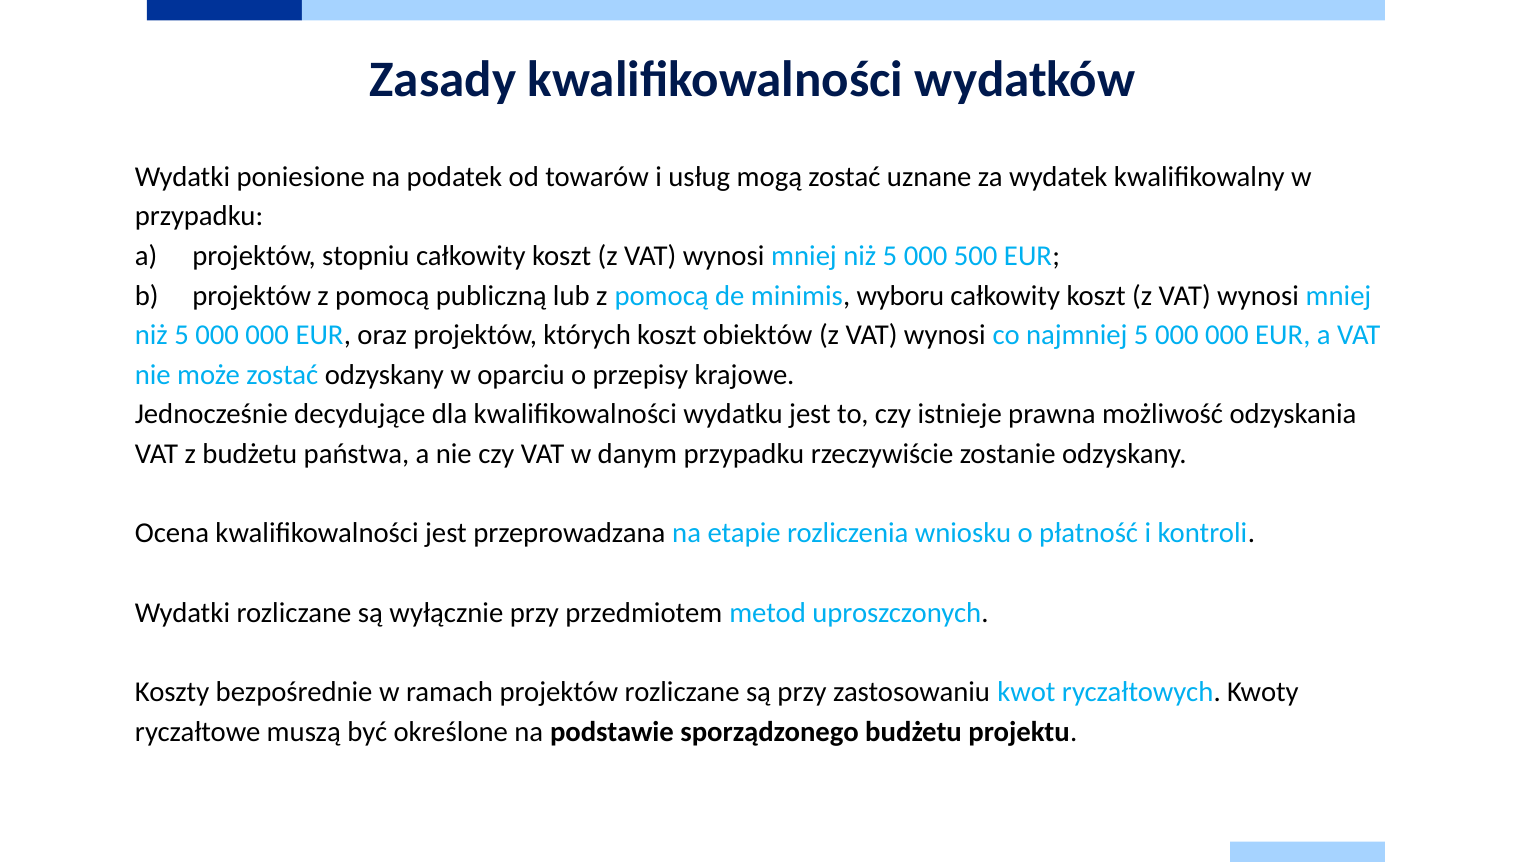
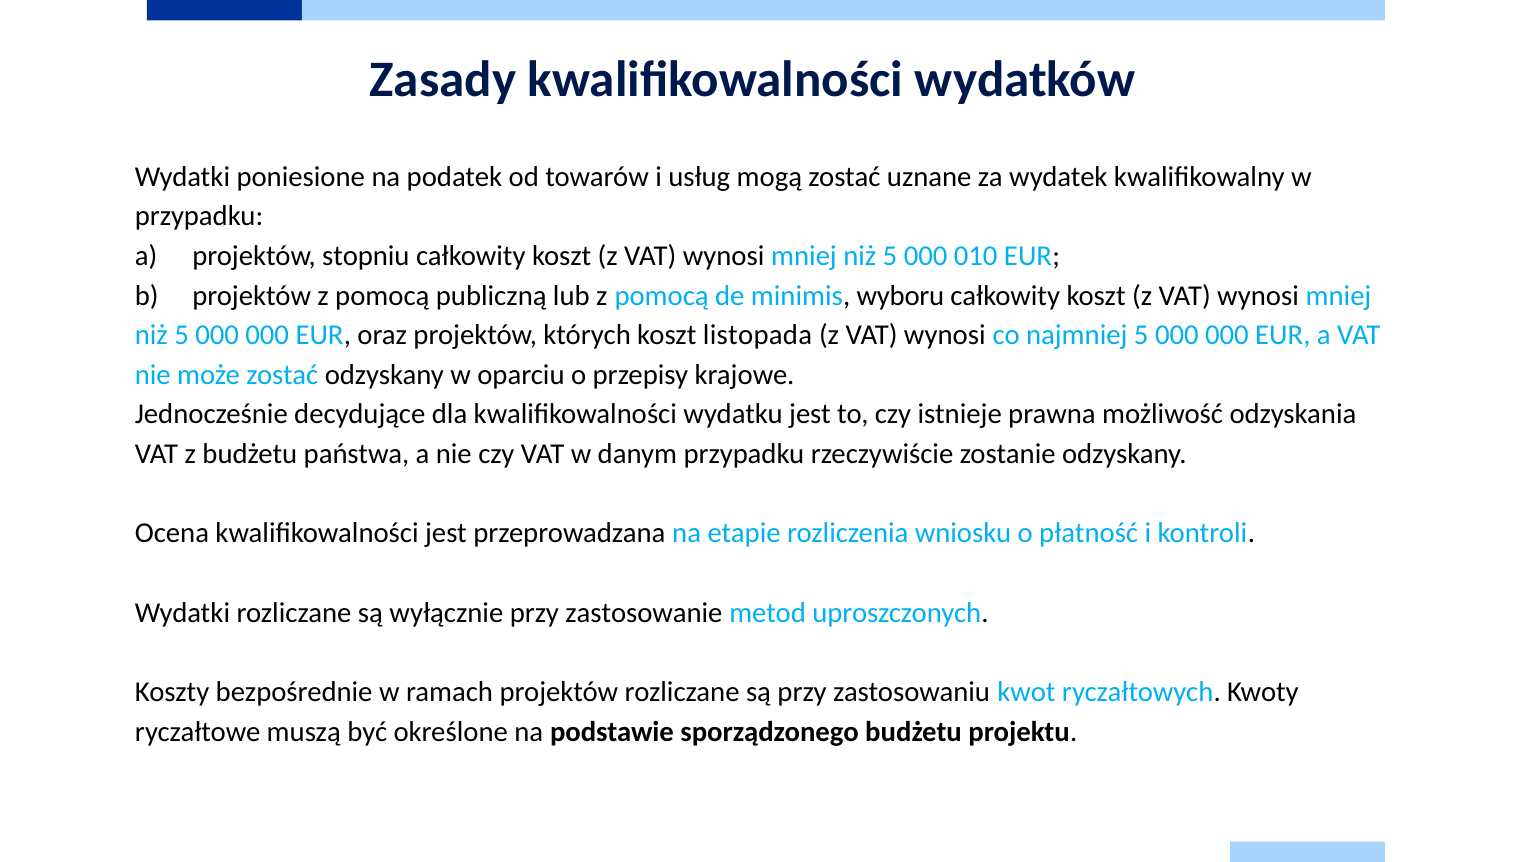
500: 500 -> 010 (976, 256)
obiektów: obiektów -> listopada (758, 335)
przedmiotem: przedmiotem -> zastosowanie (644, 613)
